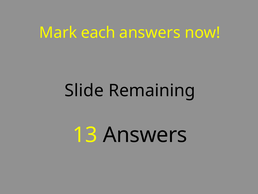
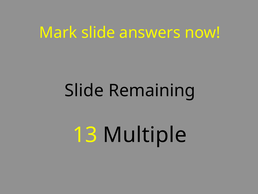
Mark each: each -> slide (98, 33)
13 Answers: Answers -> Multiple (145, 135)
